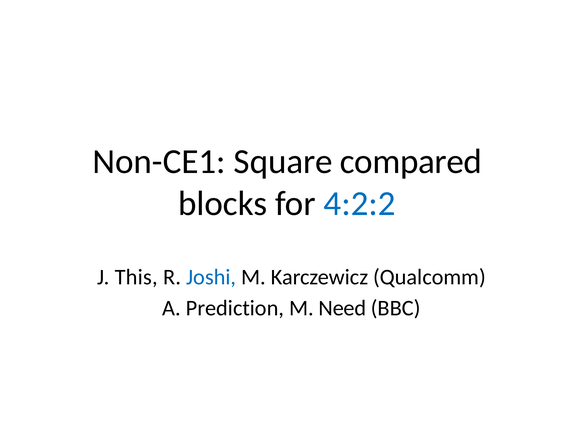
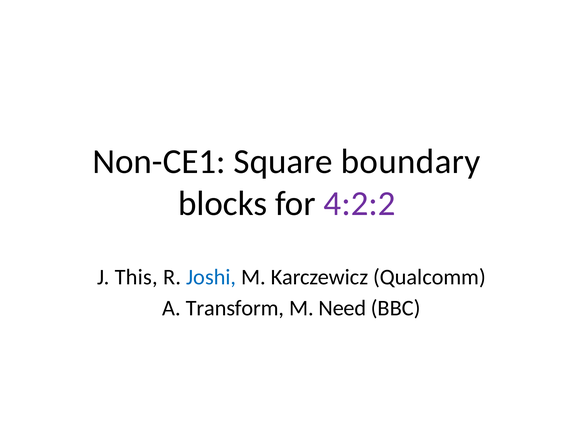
compared: compared -> boundary (411, 161)
4:2:2 colour: blue -> purple (360, 203)
Prediction: Prediction -> Transform (235, 308)
